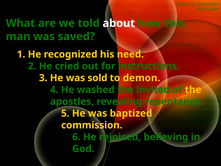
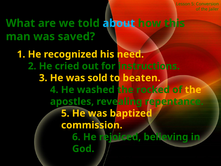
about colour: white -> light blue (119, 23)
demon: demon -> beaten (142, 78)
invited: invited -> rocked (153, 90)
